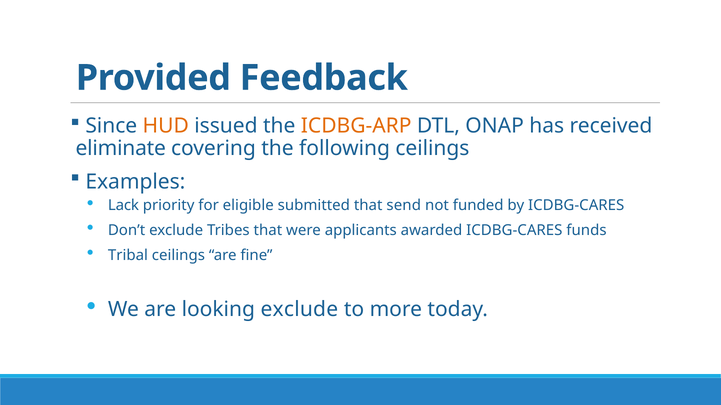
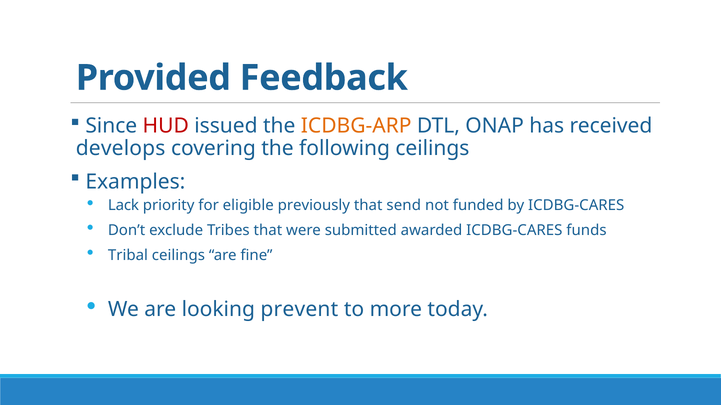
HUD colour: orange -> red (166, 126)
eliminate: eliminate -> develops (121, 149)
submitted: submitted -> previously (314, 206)
applicants: applicants -> submitted (361, 231)
looking exclude: exclude -> prevent (299, 310)
